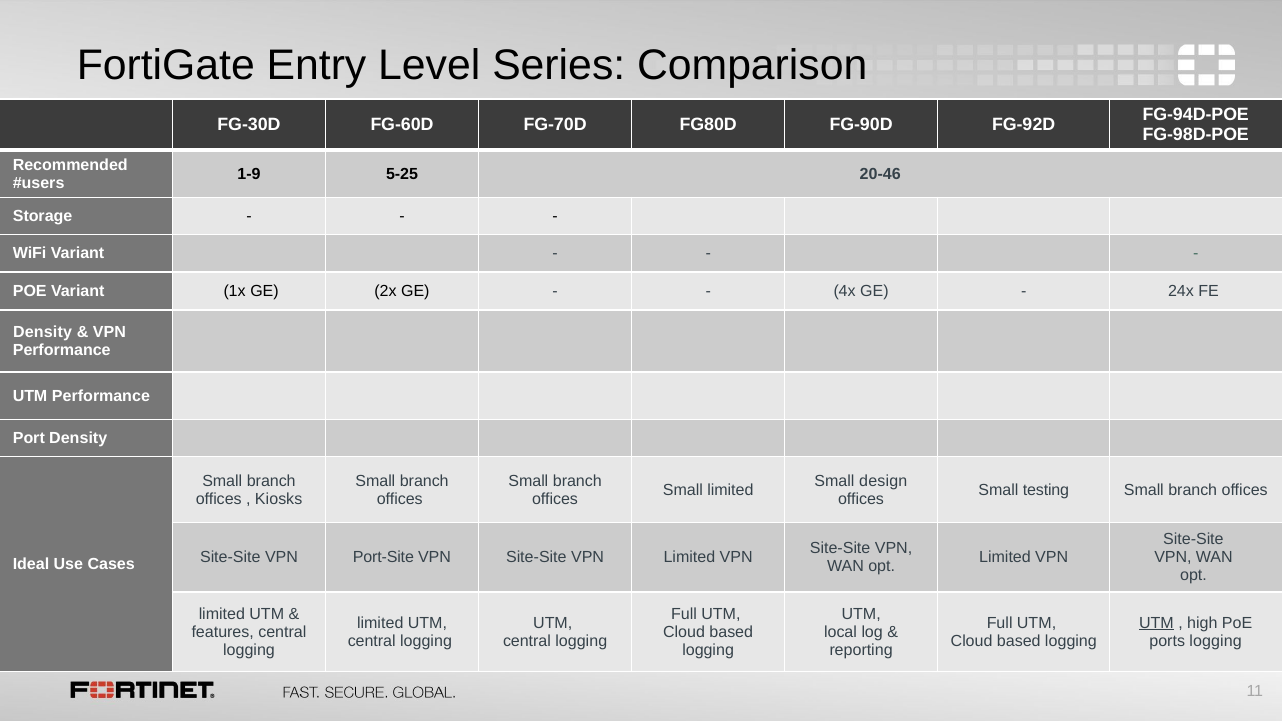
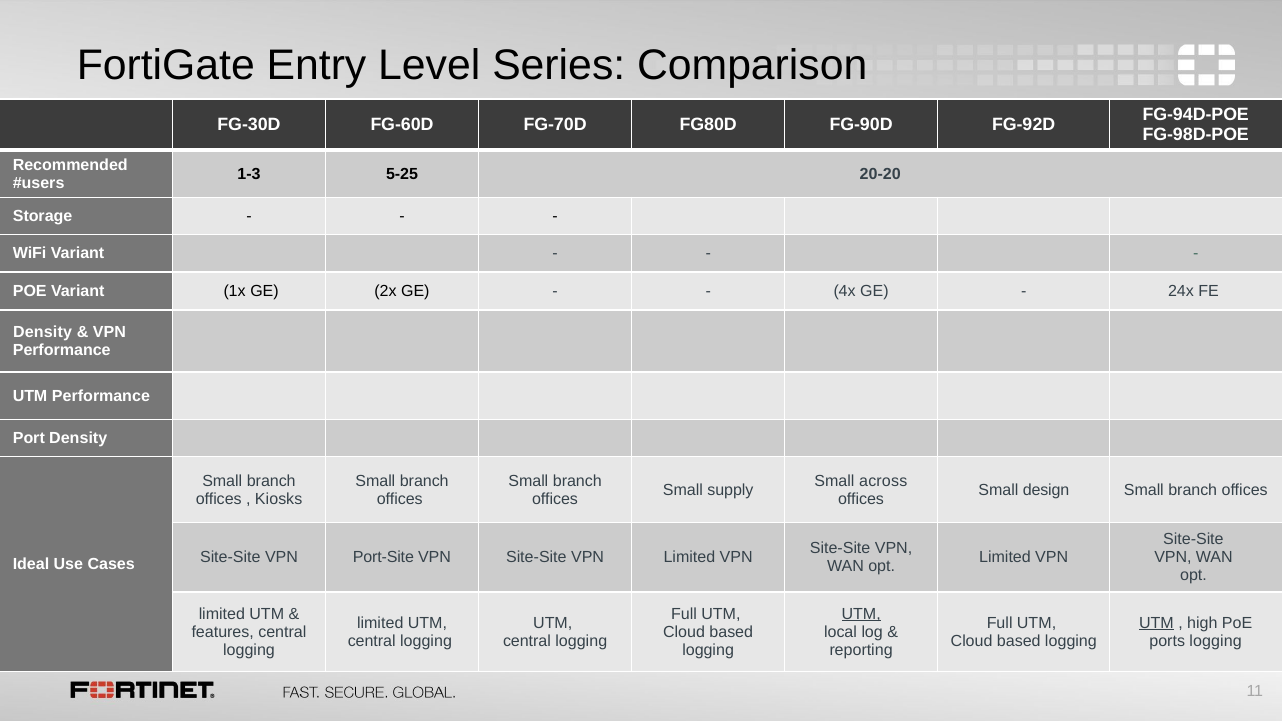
1-9: 1-9 -> 1-3 (249, 174)
20-46: 20-46 -> 20-20 (880, 174)
design: design -> across (883, 481)
Small limited: limited -> supply (730, 490)
testing: testing -> design (1046, 490)
UTM underline: none -> present (861, 614)
